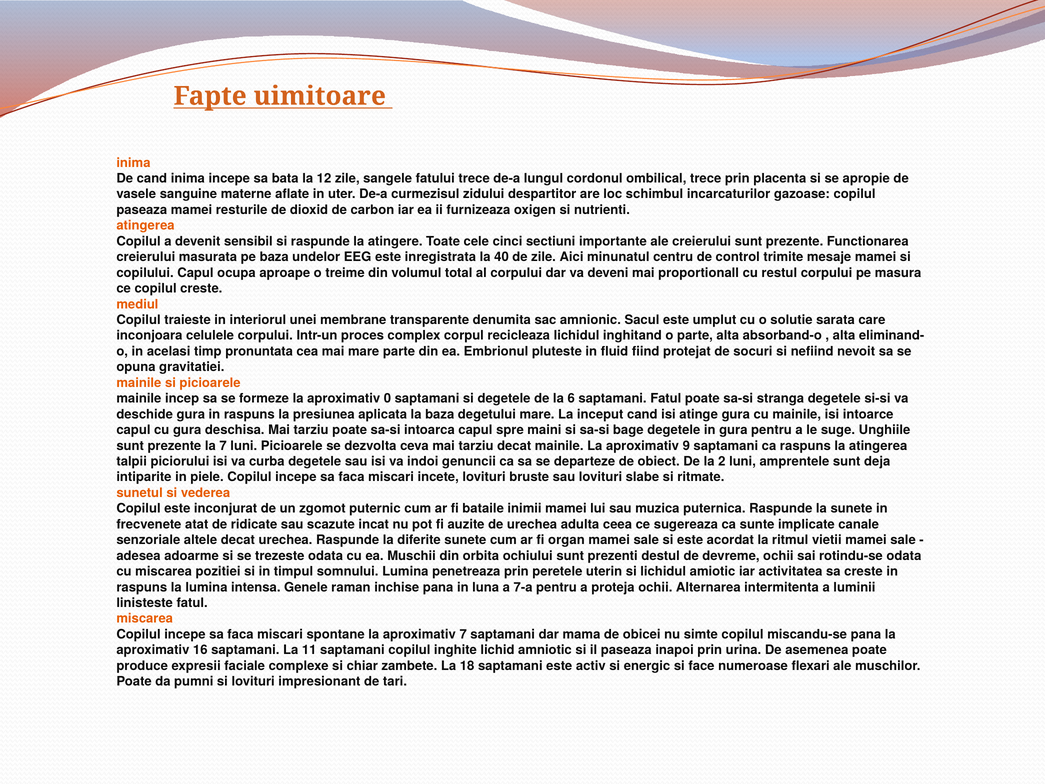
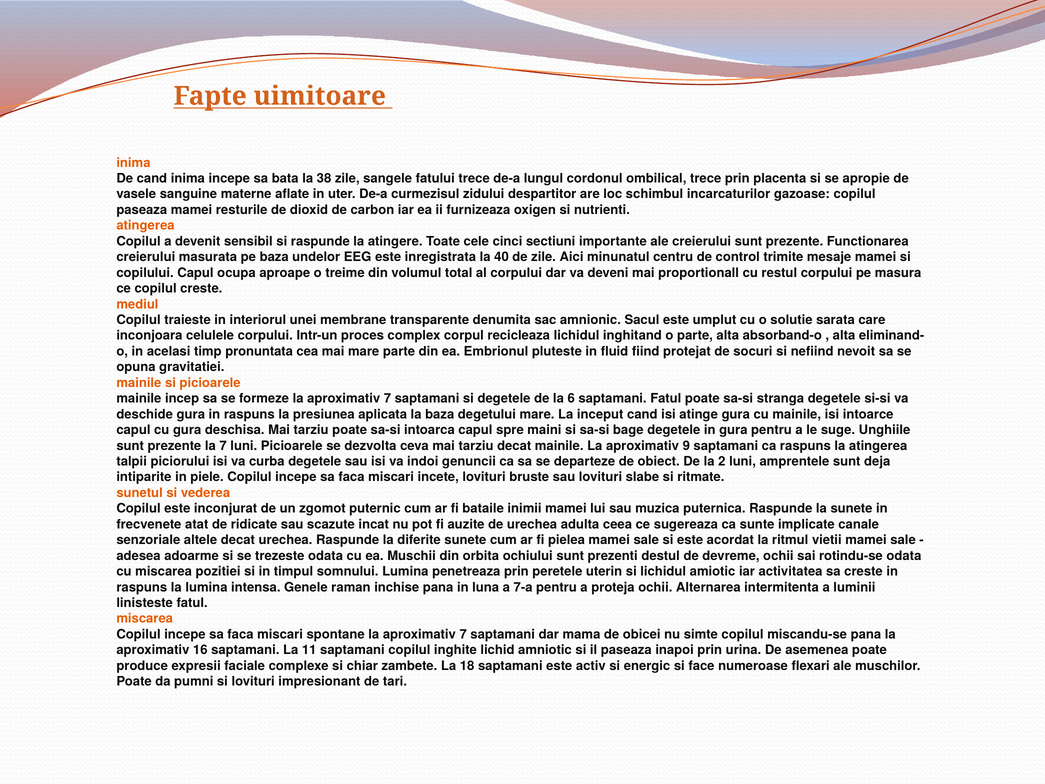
12: 12 -> 38 (324, 178)
formeze la aproximativ 0: 0 -> 7 (387, 398)
organ: organ -> pielea (567, 540)
